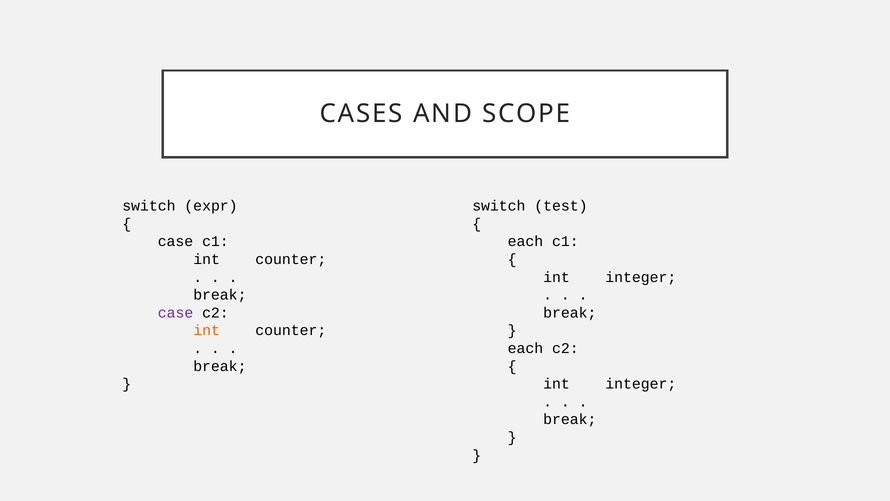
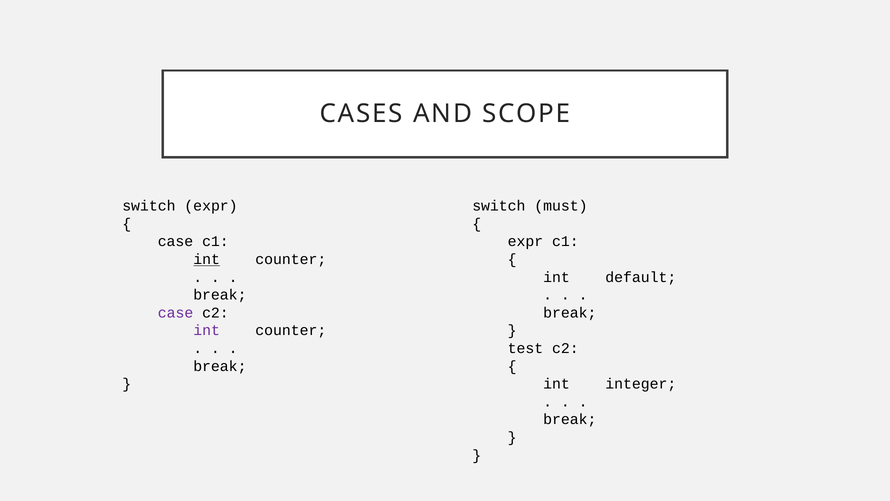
test: test -> must (561, 206)
each: each -> expr (525, 241)
int underline: none -> present (207, 259)
integer: integer -> default (641, 277)
int colour: orange -> purple (207, 330)
each: each -> test (525, 348)
